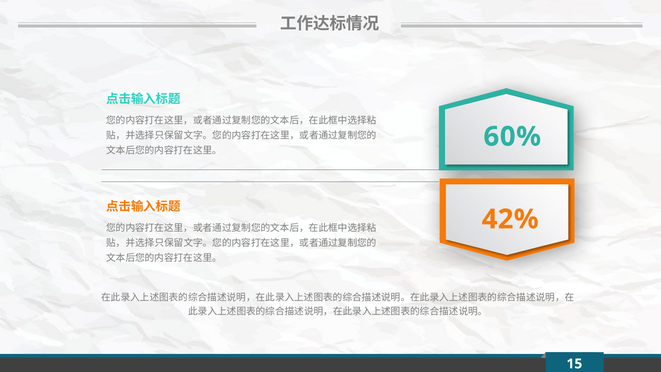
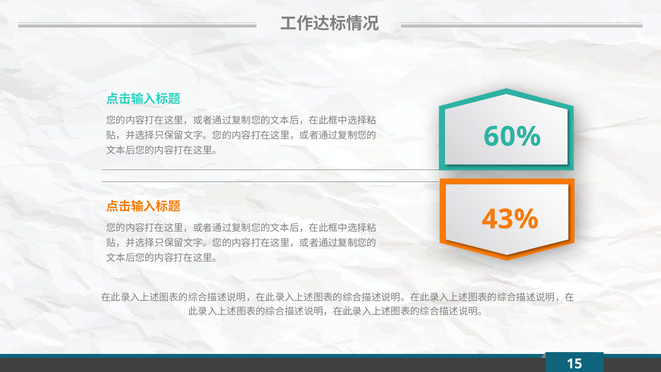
42%: 42% -> 43% (510, 219)
